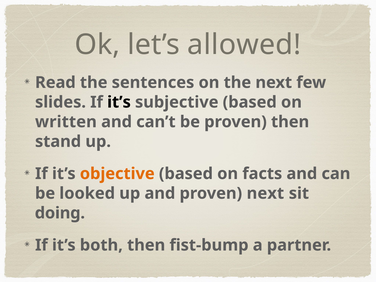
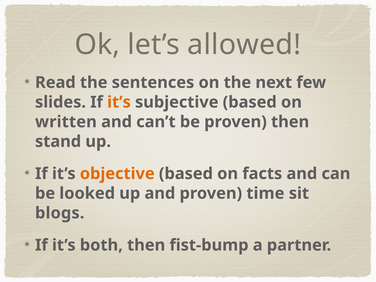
it’s colour: black -> orange (119, 102)
proven next: next -> time (265, 193)
doing: doing -> blogs (60, 213)
